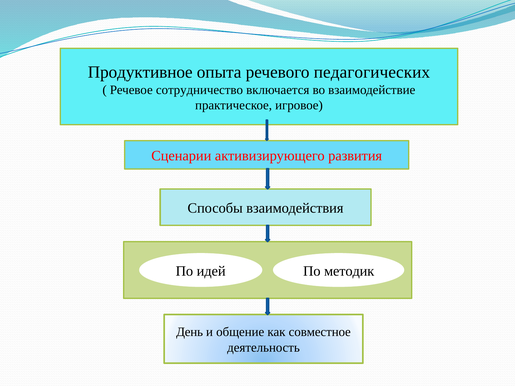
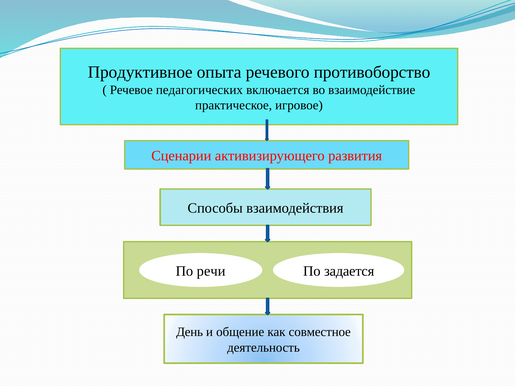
педагогических: педагогических -> противоборство (372, 72)
сотрудничество: сотрудничество -> педагогических (199, 90)
идей: идей -> речи (211, 271)
методик: методик -> задается (349, 271)
